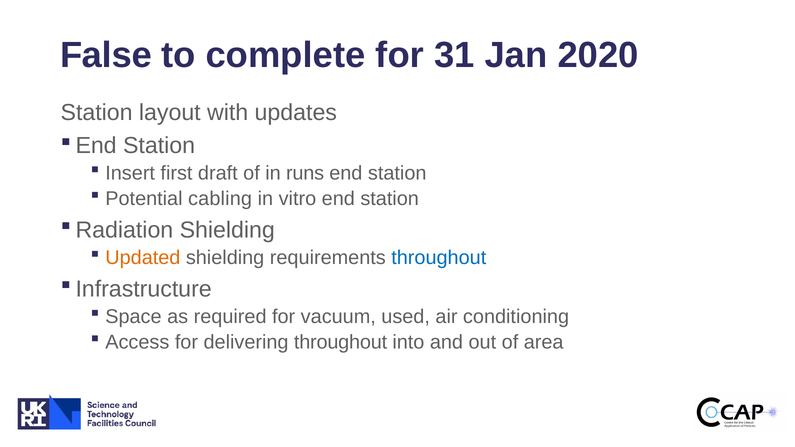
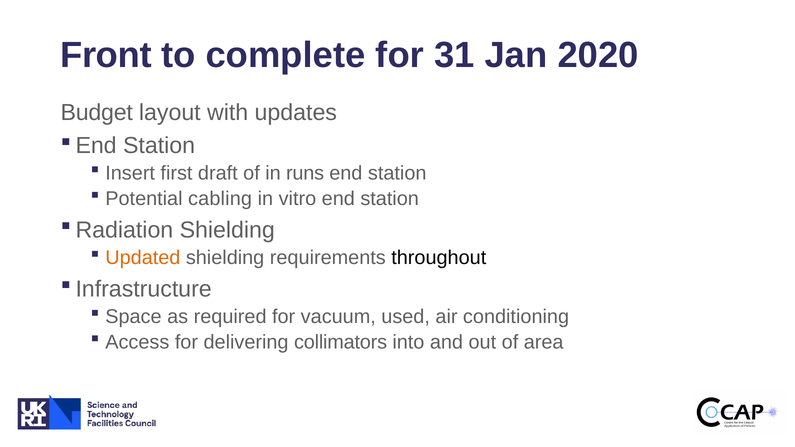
False: False -> Front (106, 55)
Station: Station -> Budget (97, 113)
throughout colour: blue -> black (439, 258)
delivering throughout: throughout -> collimators (341, 342)
